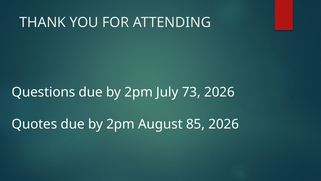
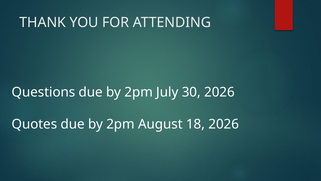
73: 73 -> 30 (191, 92)
85: 85 -> 18 (196, 124)
